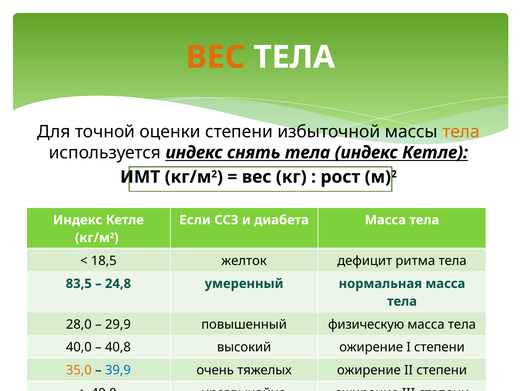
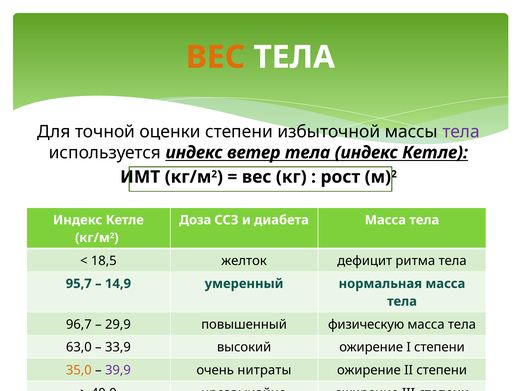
тела colour: orange -> purple (461, 132)
снять: снять -> ветер (254, 153)
Если: Если -> Доза (195, 220)
83,5: 83,5 -> 95,7 (79, 284)
24,8: 24,8 -> 14,9 (118, 284)
28,0: 28,0 -> 96,7 (79, 324)
40,0: 40,0 -> 63,0 (79, 347)
40,8: 40,8 -> 33,9 (118, 347)
39,9 colour: blue -> purple (118, 370)
тяжелых: тяжелых -> нитраты (264, 370)
